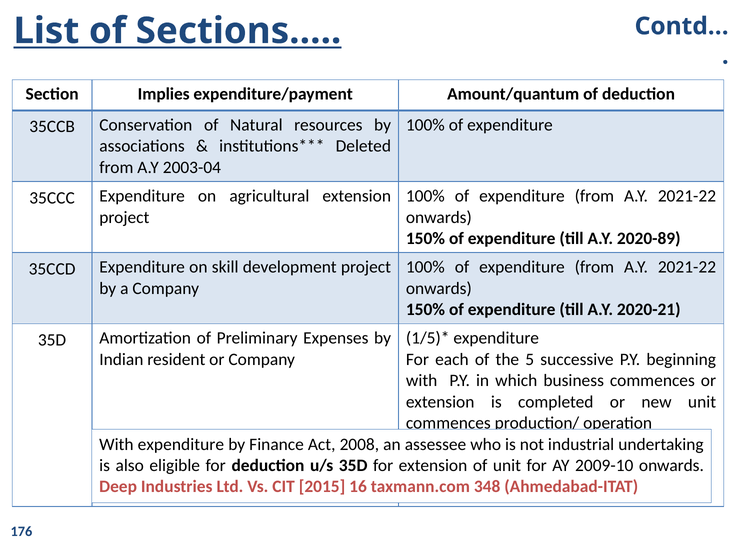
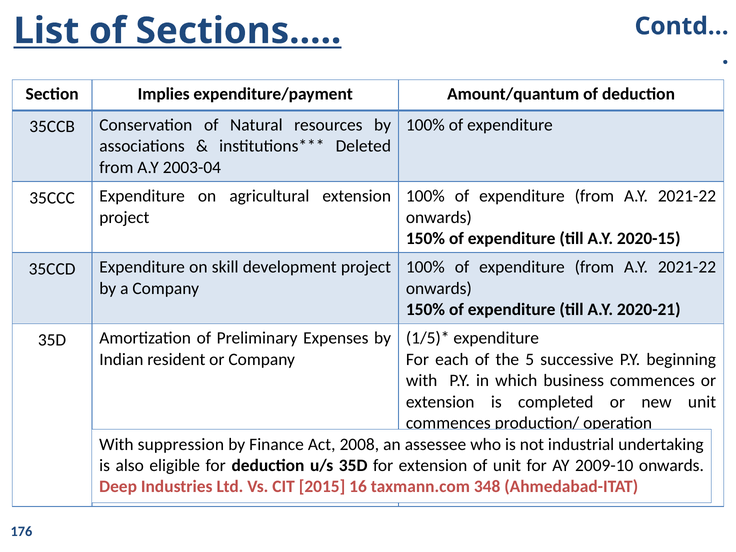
2020-89: 2020-89 -> 2020-15 (649, 239)
With expenditure: expenditure -> suppression (181, 445)
